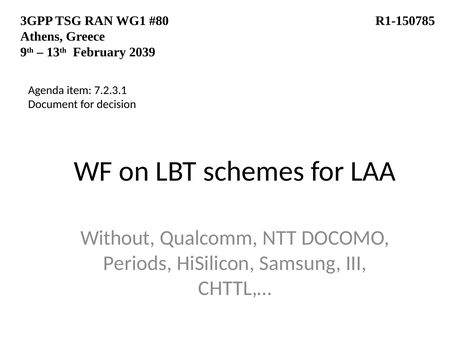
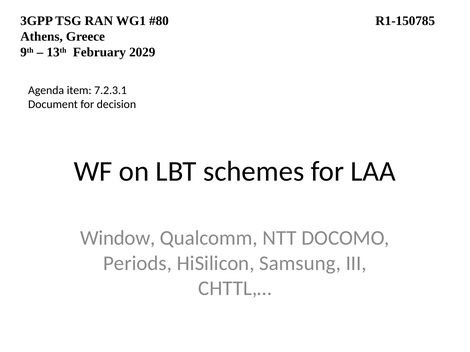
2039: 2039 -> 2029 (142, 52)
Without: Without -> Window (118, 238)
